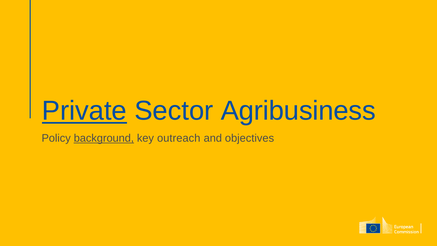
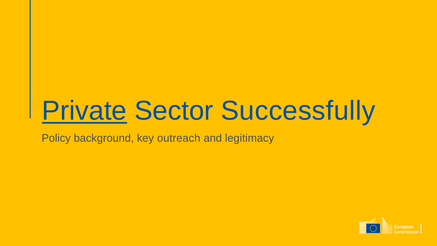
Agribusiness: Agribusiness -> Successfully (298, 111)
background underline: present -> none (104, 138)
objectives: objectives -> legitimacy (250, 138)
